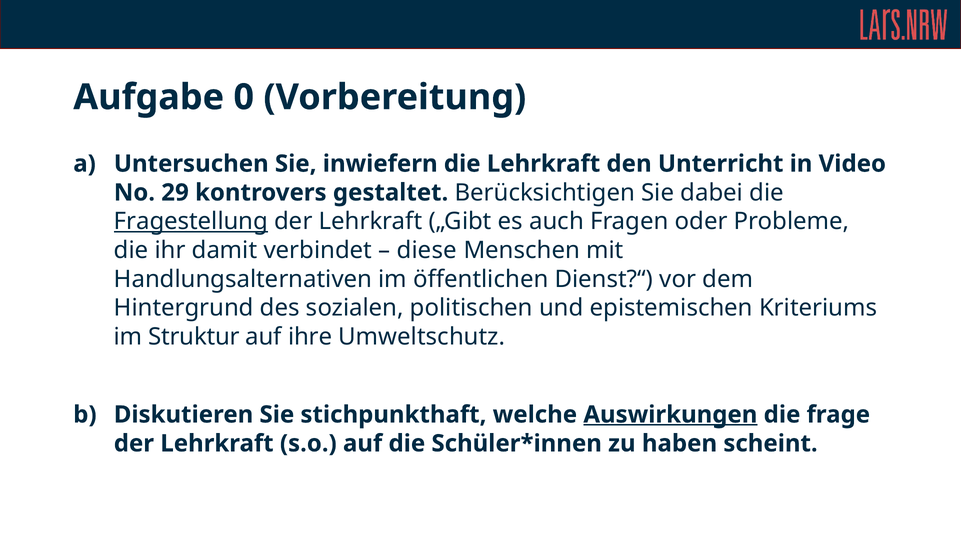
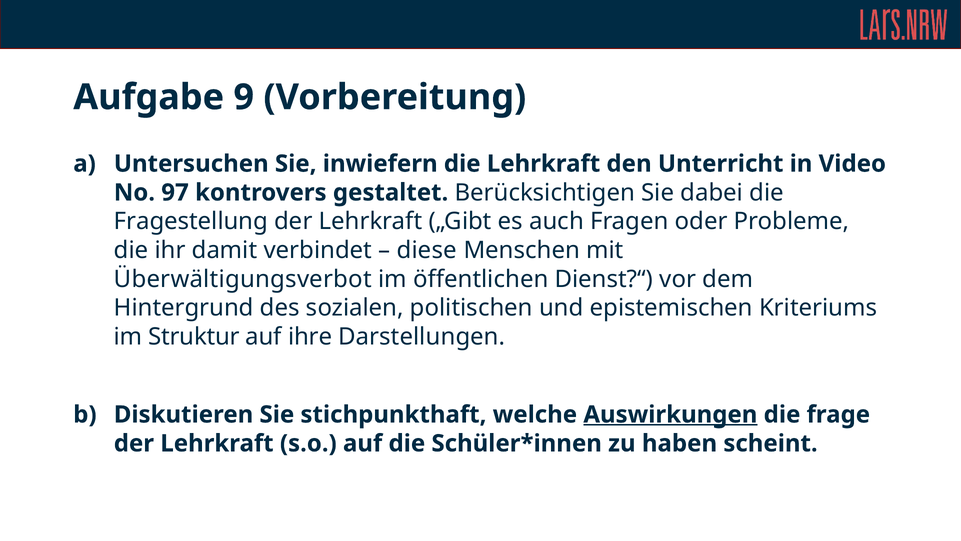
0: 0 -> 9 (244, 97)
29: 29 -> 97 (175, 192)
Fragestellung underline: present -> none (191, 221)
Handlungsalternativen: Handlungsalternativen -> Überwältigungsverbot (243, 279)
Umweltschutz: Umweltschutz -> Darstellungen (422, 337)
